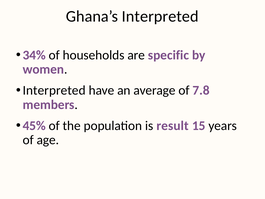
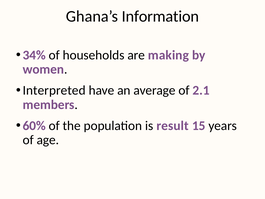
Ghana’s Interpreted: Interpreted -> Information (160, 16)
specific: specific -> making (168, 55)
7.8: 7.8 -> 2.1 (201, 90)
45%: 45% -> 60% (34, 125)
